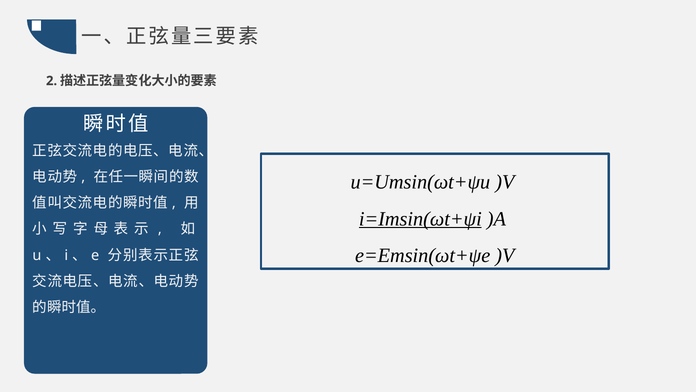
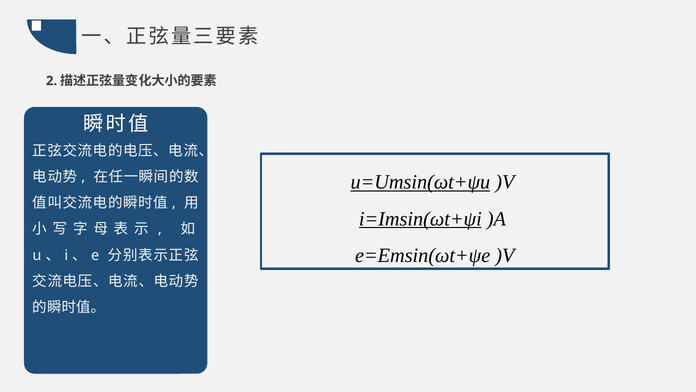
u=Umsin(ωt+ψu underline: none -> present (420, 182)
